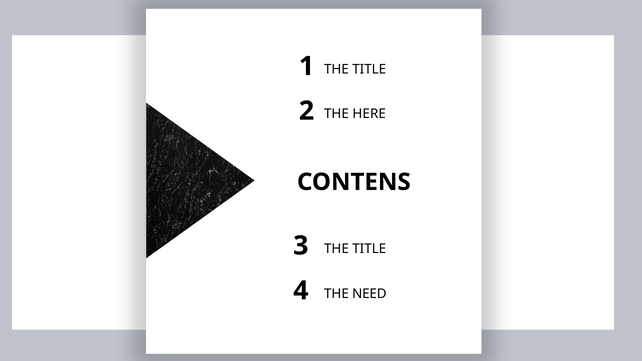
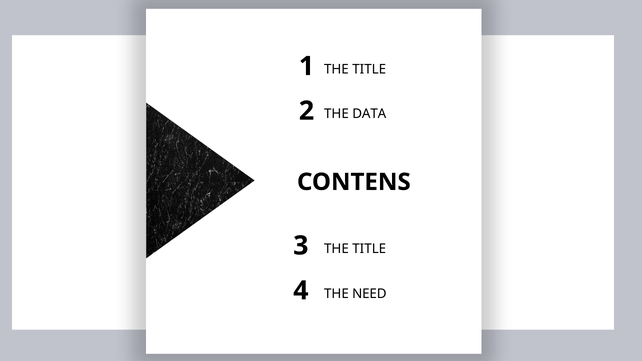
HERE: HERE -> DATA (369, 114)
